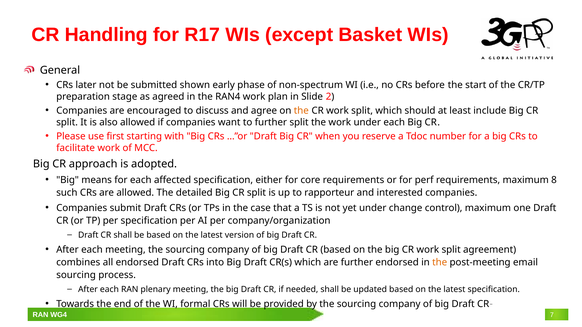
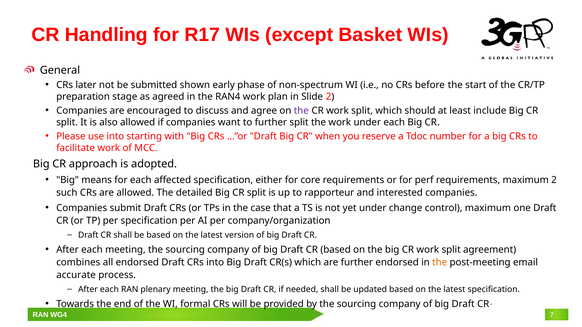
the colour: orange -> purple (301, 111)
use first: first -> into (115, 136)
maximum 8: 8 -> 2 (554, 180)
sourcing: sourcing -> accurate (76, 275)
